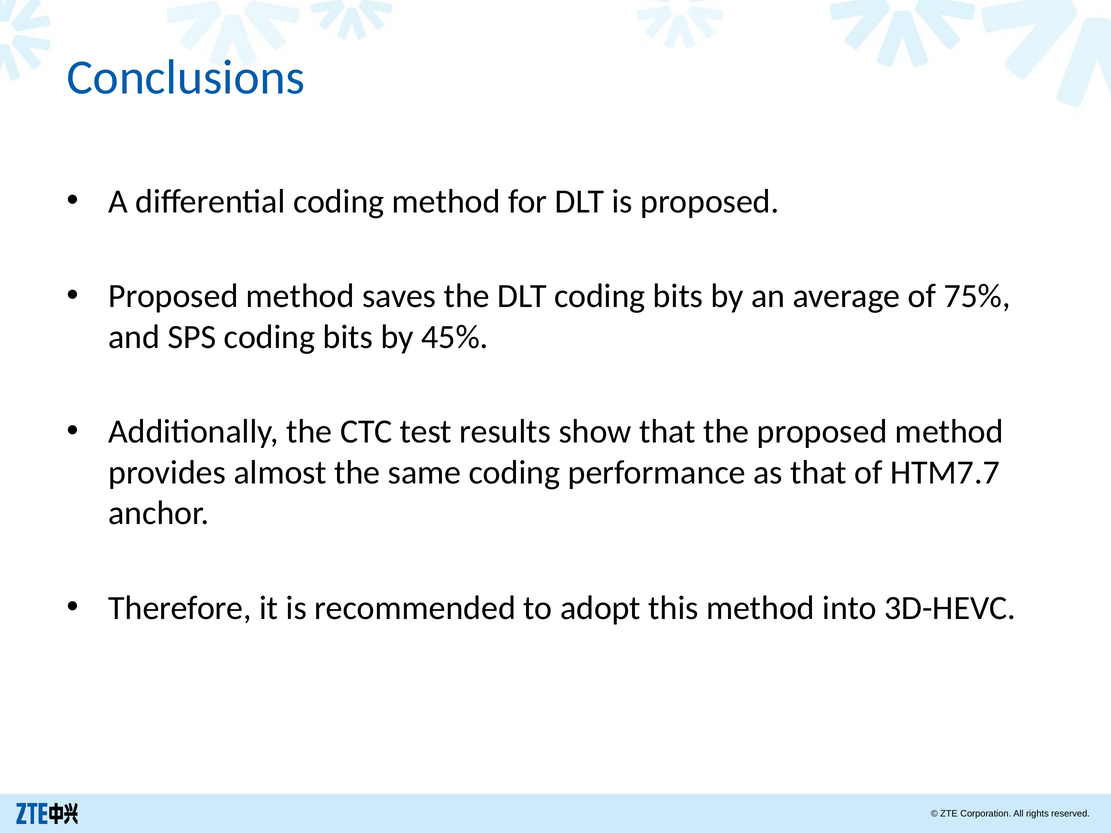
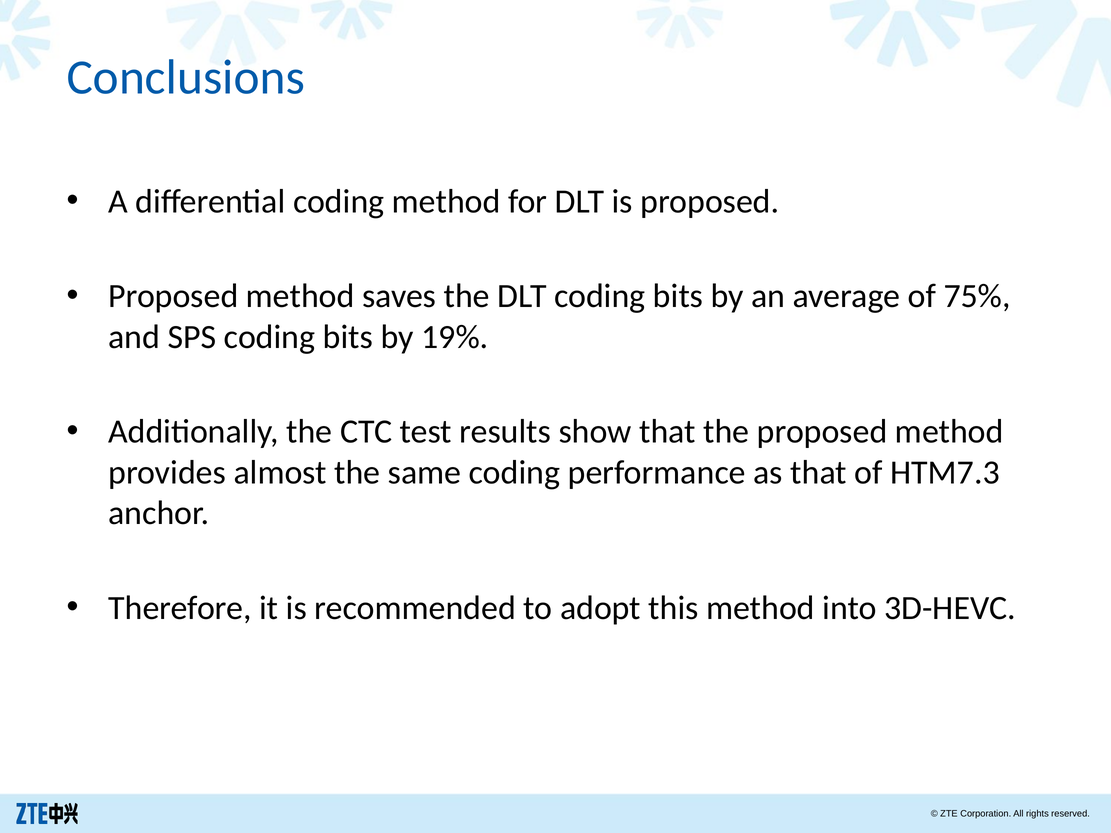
45%: 45% -> 19% (455, 337)
HTM7.7: HTM7.7 -> HTM7.3 (945, 473)
